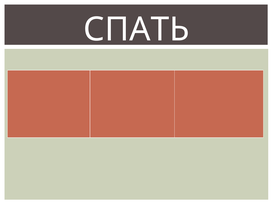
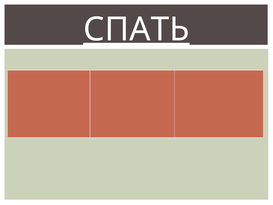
СПАТЬ underline: none -> present (136, 29)
